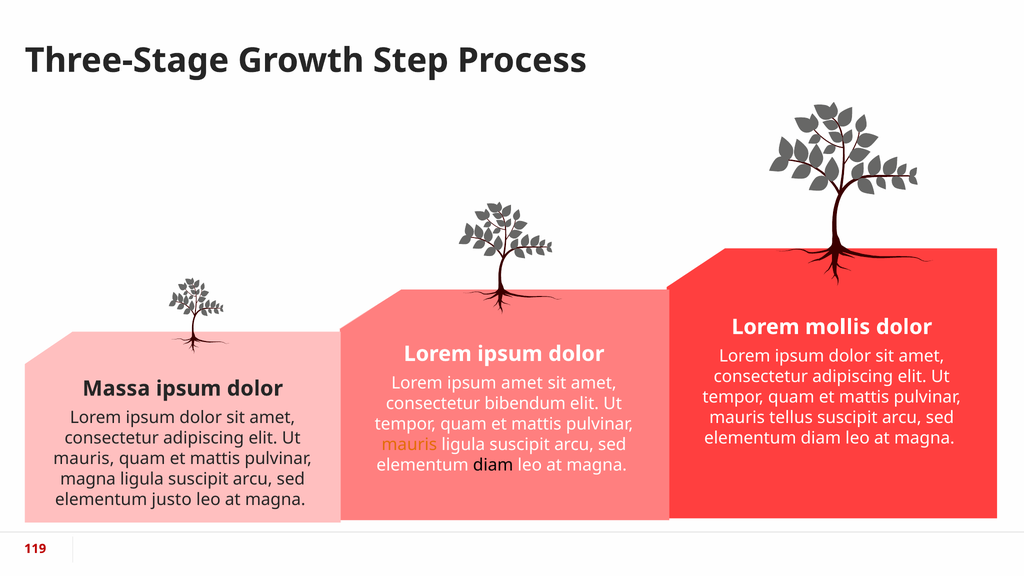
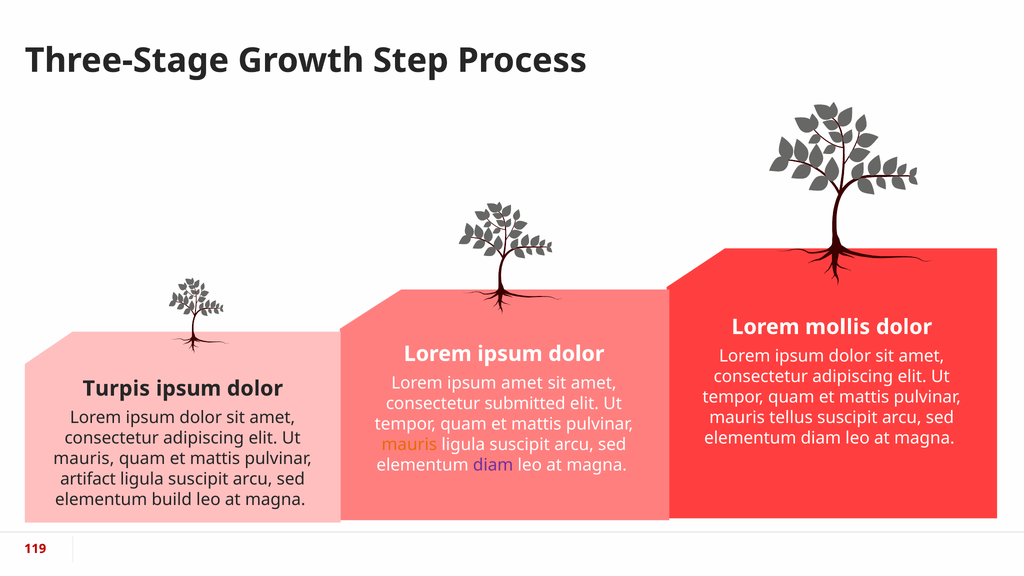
Massa: Massa -> Turpis (116, 389)
bibendum: bibendum -> submitted (525, 404)
diam colour: black -> purple (493, 465)
magna: magna -> artifact (88, 479)
justo: justo -> build (172, 500)
